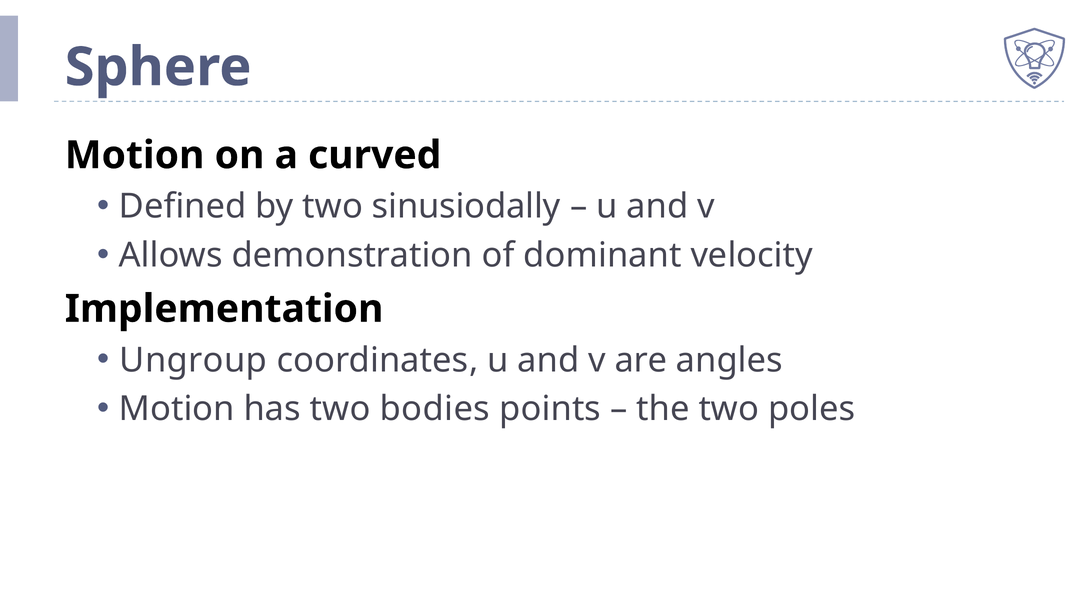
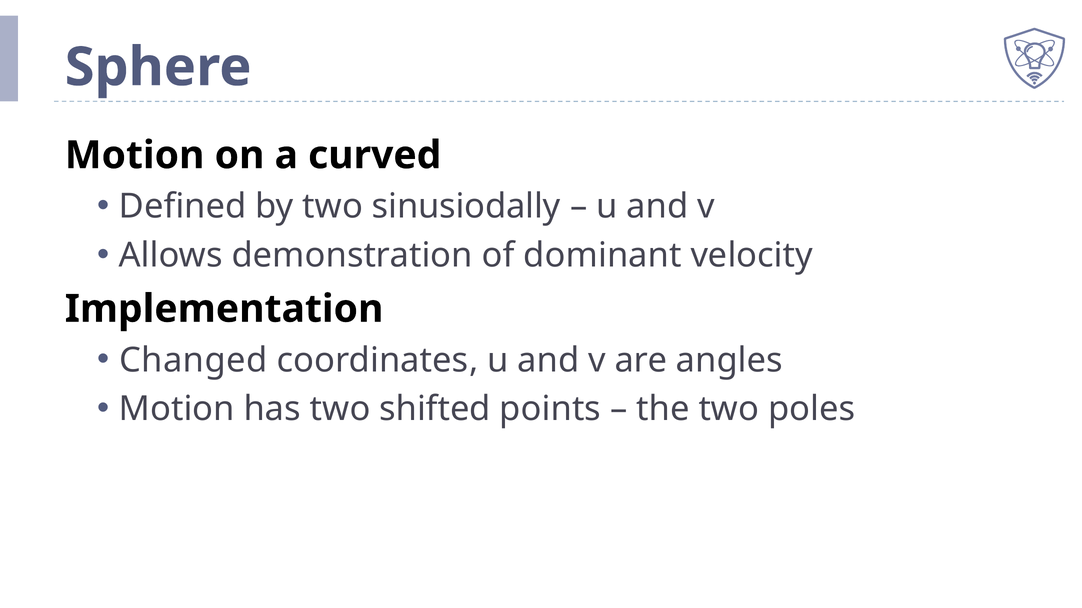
Ungroup: Ungroup -> Changed (193, 361)
bodies: bodies -> shifted (435, 410)
